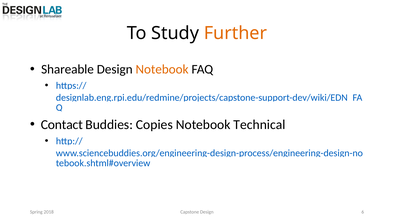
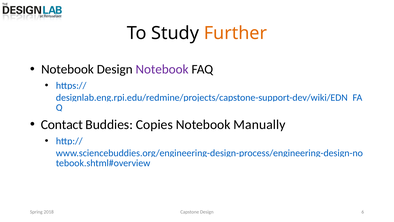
Shareable: Shareable -> Notebook (67, 69)
Notebook colour: orange -> purple (162, 69)
Technical: Technical -> Manually (259, 124)
